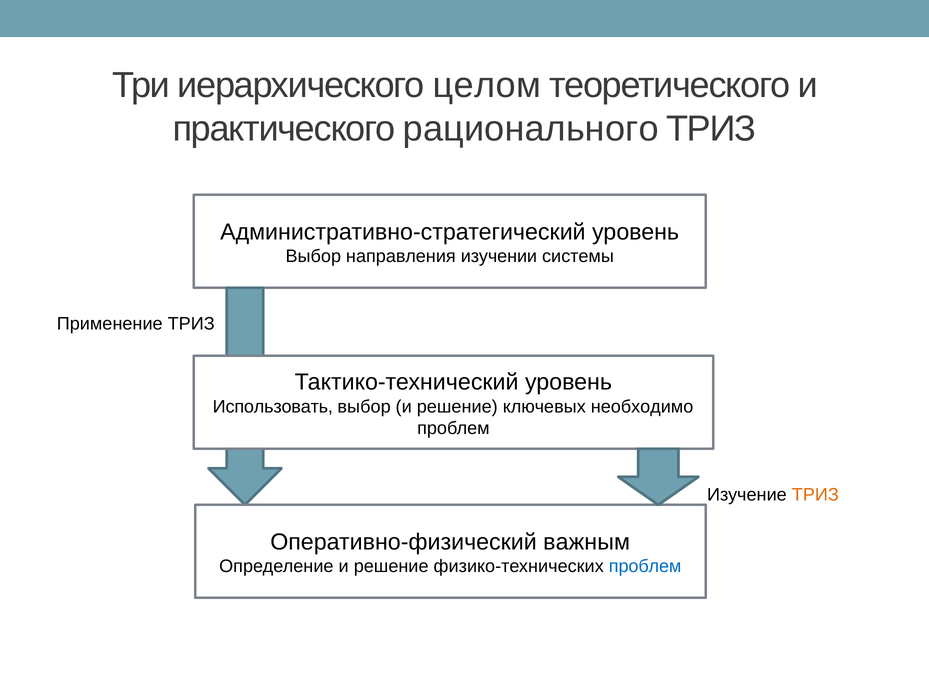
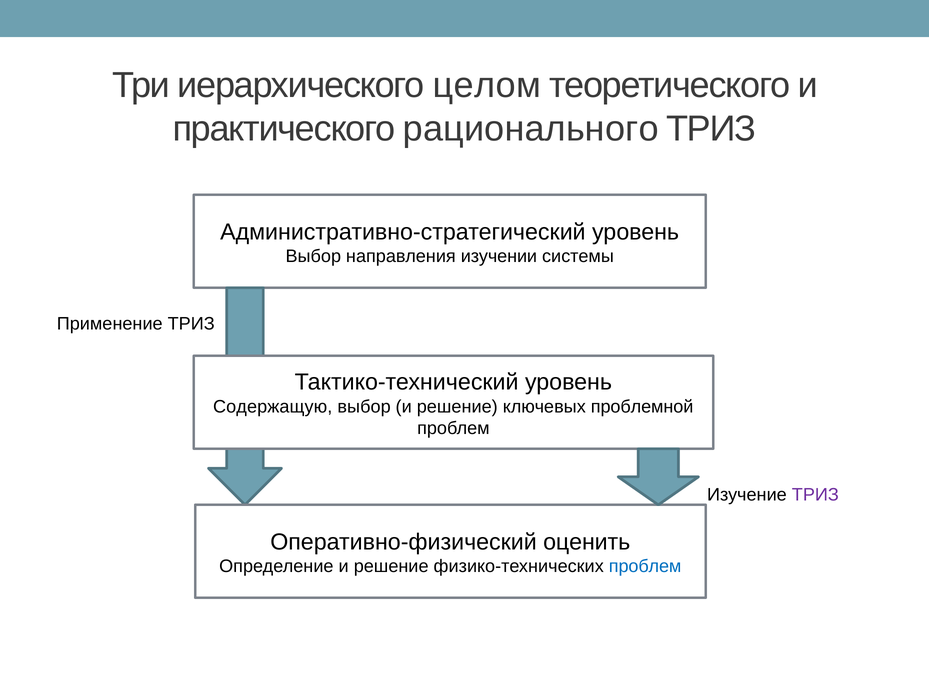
Использовать: Использовать -> Содержащую (273, 406)
необходимо: необходимо -> проблемной (642, 406)
ТРИЗ colour: orange -> purple (815, 495)
важным: важным -> оценить (587, 542)
